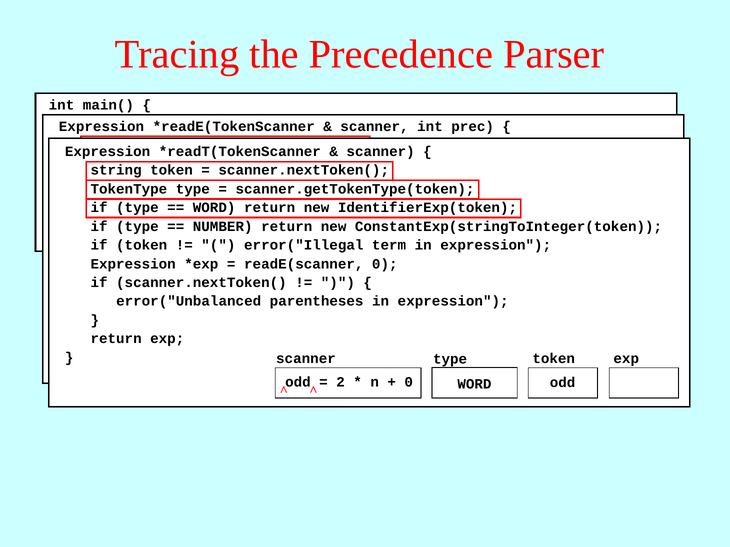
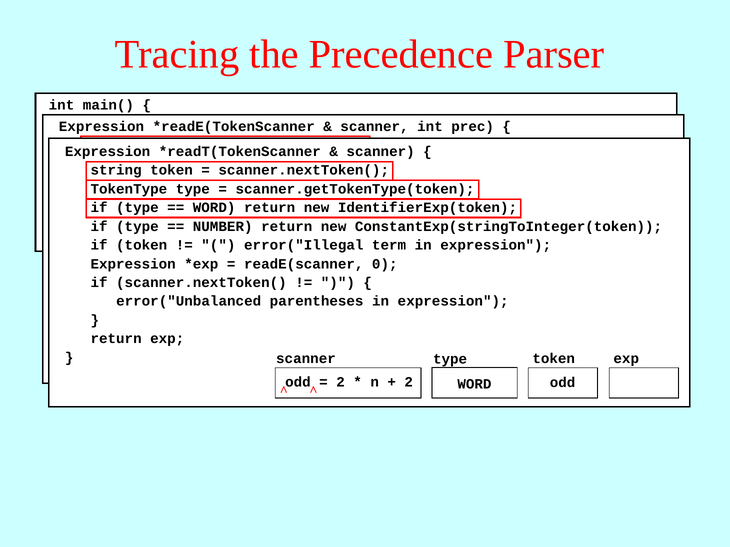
0: 0 -> 2 (409, 382)
